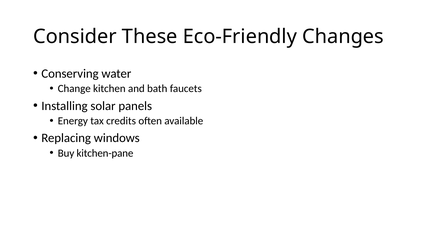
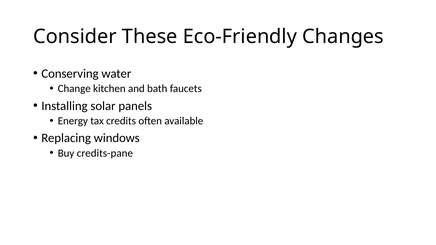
kitchen-pane: kitchen-pane -> credits-pane (105, 153)
